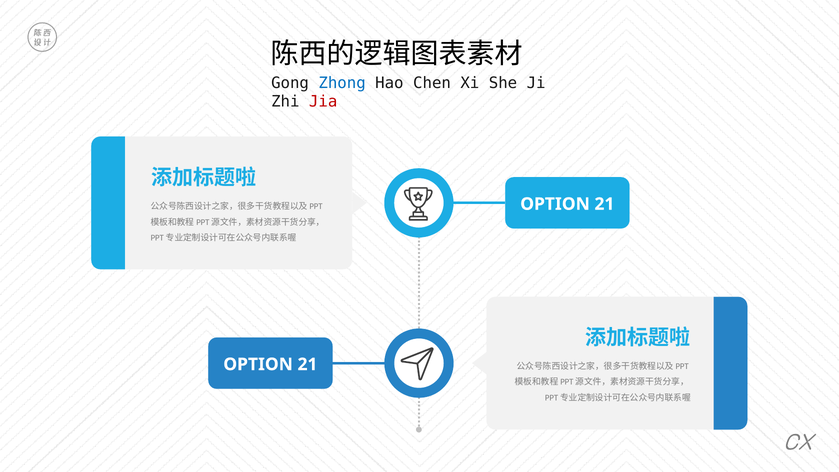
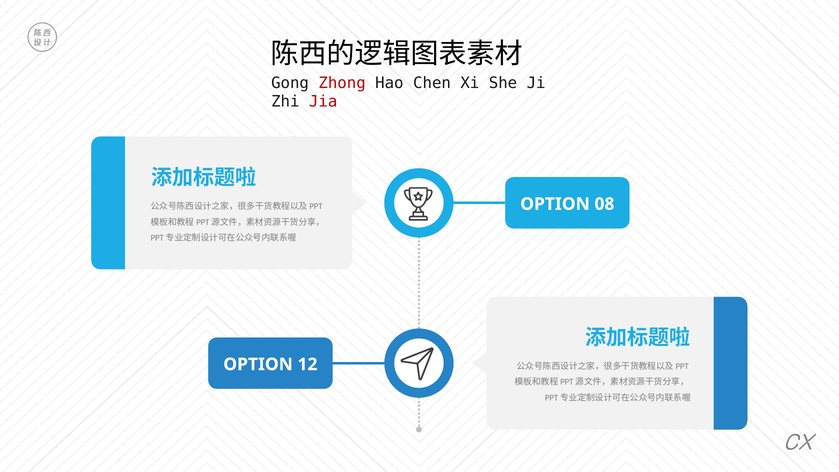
Zhong colour: blue -> red (342, 83)
21: 21 -> 08 (604, 204)
21: 21 -> 12 (308, 364)
